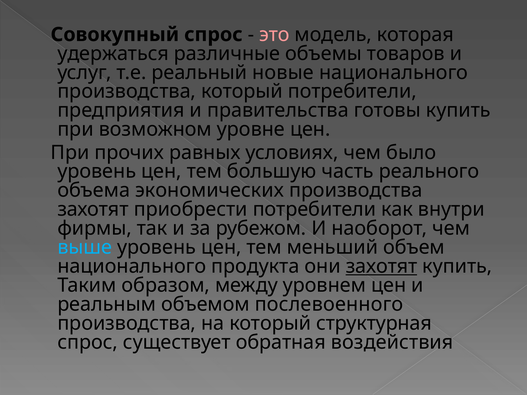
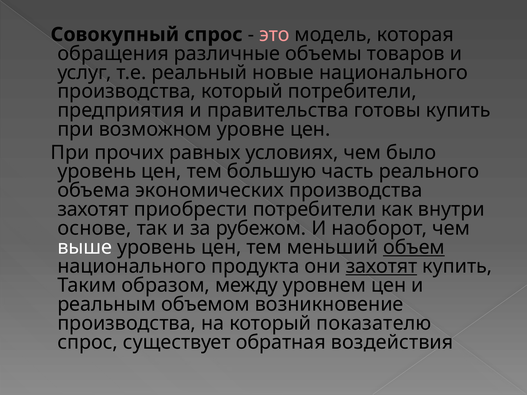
удержаться: удержаться -> обращения (113, 54)
фирмы: фирмы -> основе (94, 229)
выше colour: light blue -> white (85, 248)
объем underline: none -> present (414, 248)
послевоенного: послевоенного -> возникновение (329, 304)
структурная: структурная -> показателю (374, 323)
